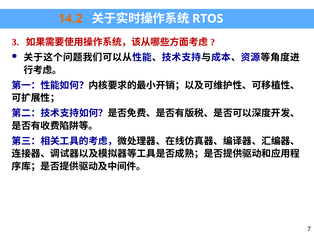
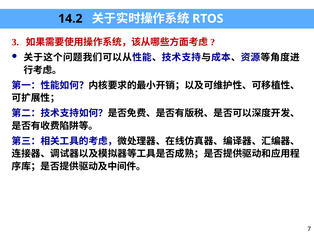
14.2 colour: orange -> black (70, 19)
